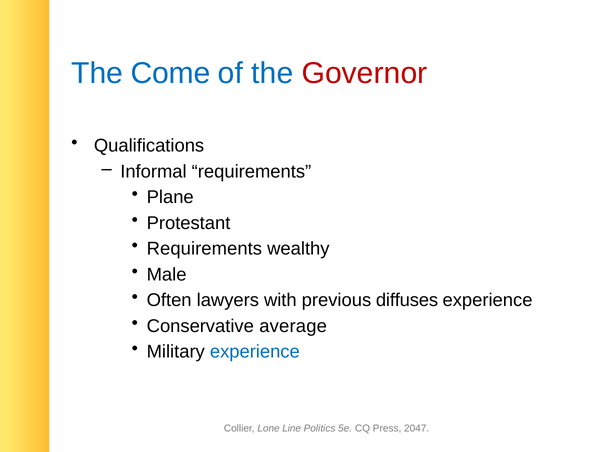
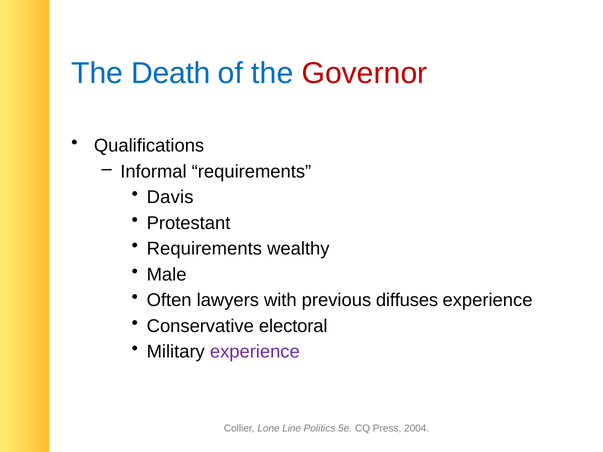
Come: Come -> Death (171, 73)
Plane: Plane -> Davis (170, 197)
average: average -> electoral (293, 326)
experience colour: blue -> purple (255, 352)
2047: 2047 -> 2004 (417, 429)
